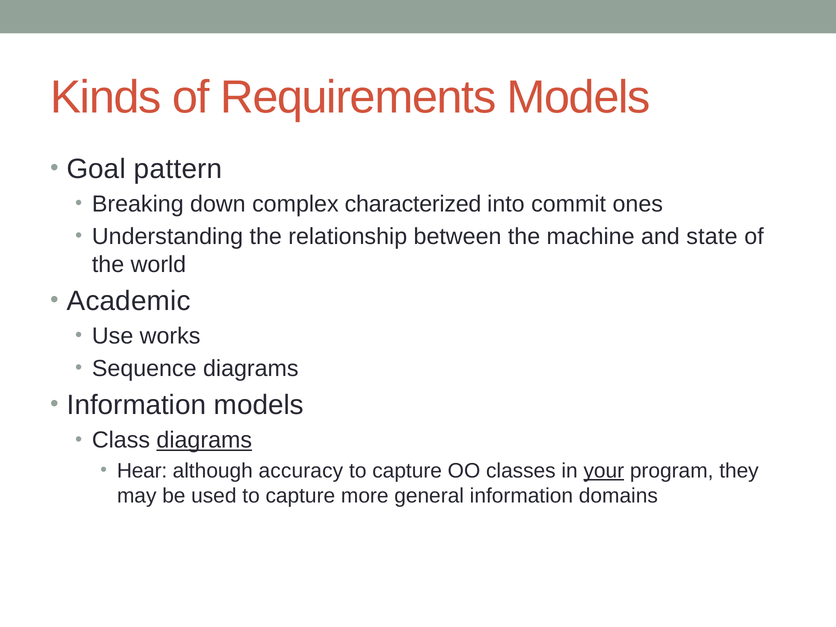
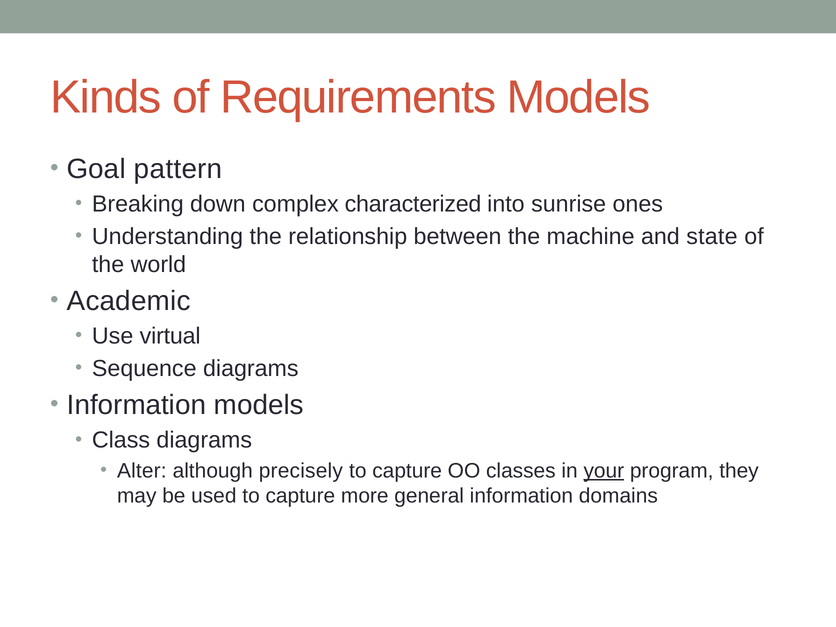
commit: commit -> sunrise (569, 204)
works: works -> virtual (170, 336)
diagrams underline: present -> none (204, 440)
Hear: Hear -> Alter (142, 471)
accuracy: accuracy -> precisely (301, 471)
